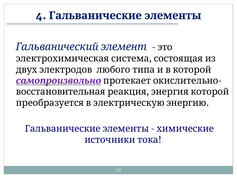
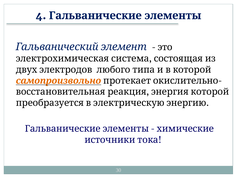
самопроизвольно colour: purple -> orange (59, 81)
